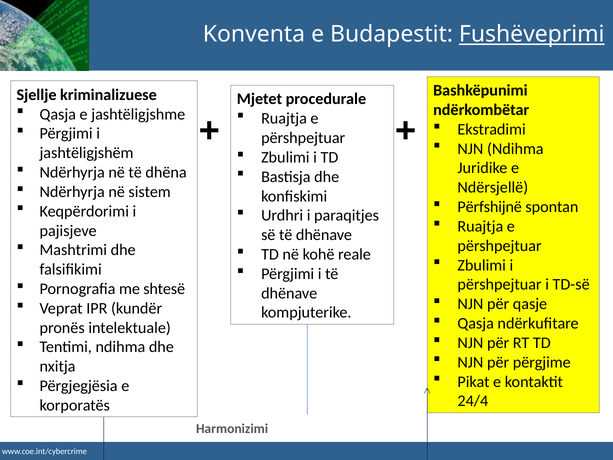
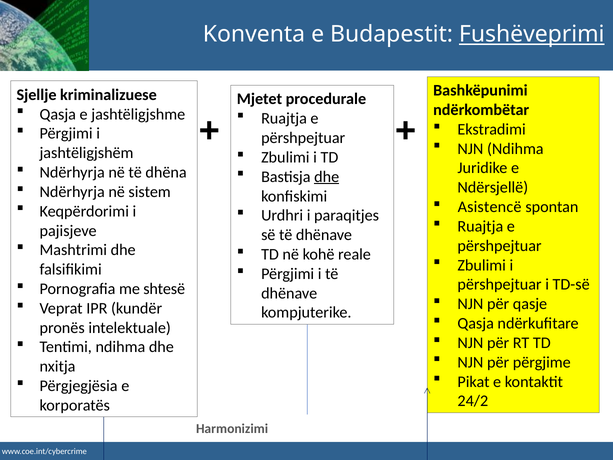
dhe underline: none -> present (327, 177)
Përfshijnë: Përfshijnë -> Asistencë (490, 207)
24/4: 24/4 -> 24/2 (473, 401)
